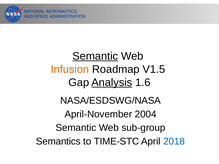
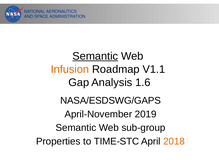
V1.5: V1.5 -> V1.1 (154, 69)
Analysis underline: present -> none (112, 83)
NASA/ESDSWG/NASA: NASA/ESDSWG/NASA -> NASA/ESDSWG/GAPS (111, 101)
2004: 2004 -> 2019 (146, 114)
Semantics: Semantics -> Properties (58, 142)
2018 colour: blue -> orange (174, 142)
